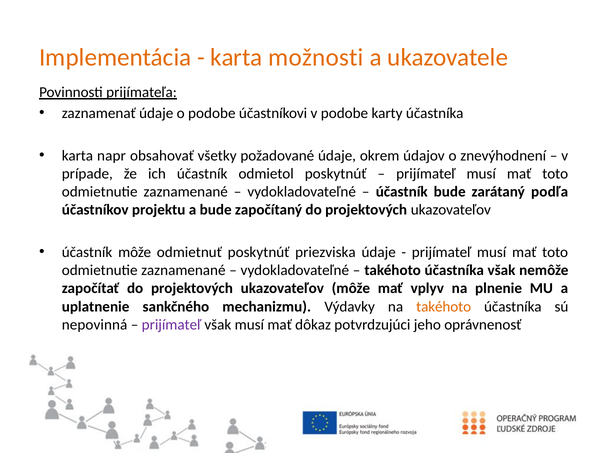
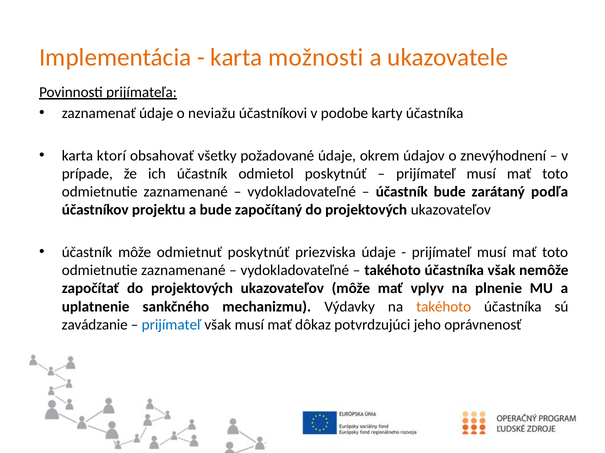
o podobe: podobe -> neviažu (212, 114)
napr: napr -> ktorí (111, 156)
nepovinná: nepovinná -> zavádzanie (95, 325)
prijímateľ colour: purple -> blue (171, 325)
